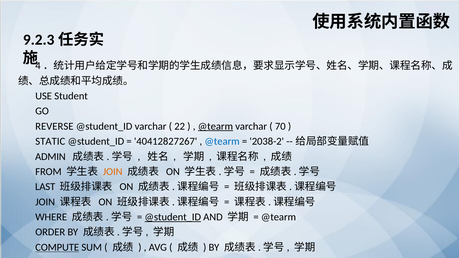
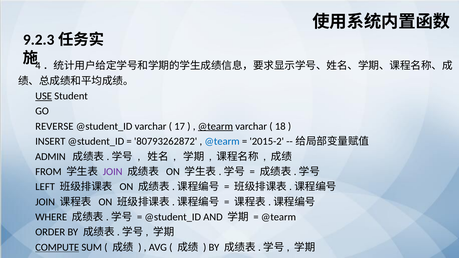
USE underline: none -> present (44, 96)
22: 22 -> 17 (180, 126)
70: 70 -> 18 (280, 126)
STATIC: STATIC -> INSERT (50, 142)
40412827267: 40412827267 -> 80793262872 (166, 142)
2038-2: 2038-2 -> 2015-2 (267, 142)
JOIN colour: orange -> purple (113, 172)
LAST: LAST -> LEFT (45, 187)
@student_ID underline: present -> none (173, 217)
